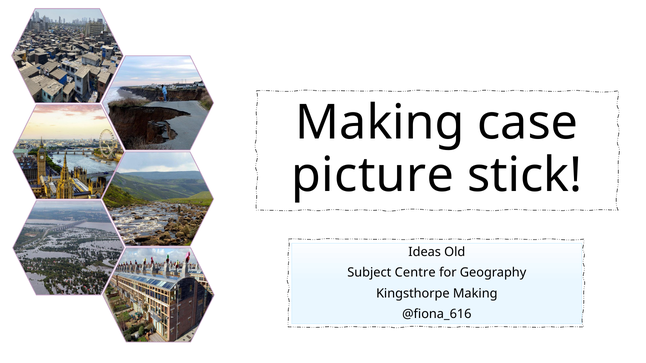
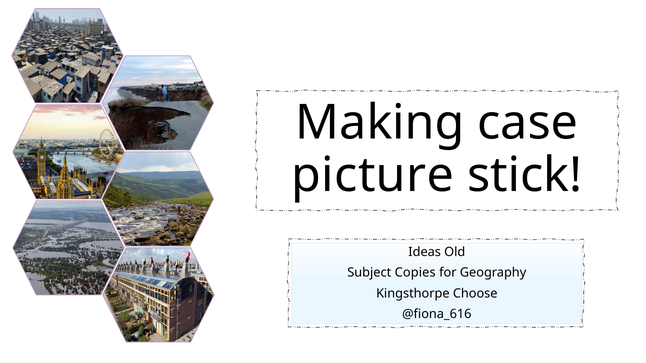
Centre: Centre -> Copies (415, 273)
Kingsthorpe Making: Making -> Choose (475, 294)
